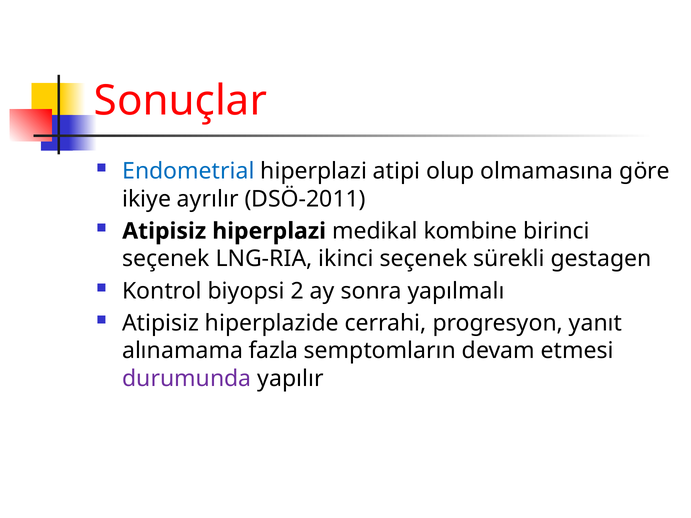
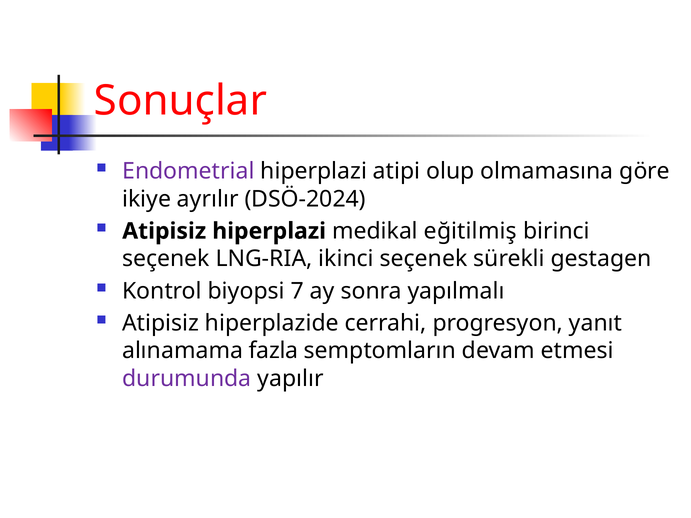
Endometrial colour: blue -> purple (188, 171)
DSÖ-2011: DSÖ-2011 -> DSÖ-2024 (305, 199)
kombine: kombine -> eğitilmiş (470, 231)
2: 2 -> 7 (297, 291)
